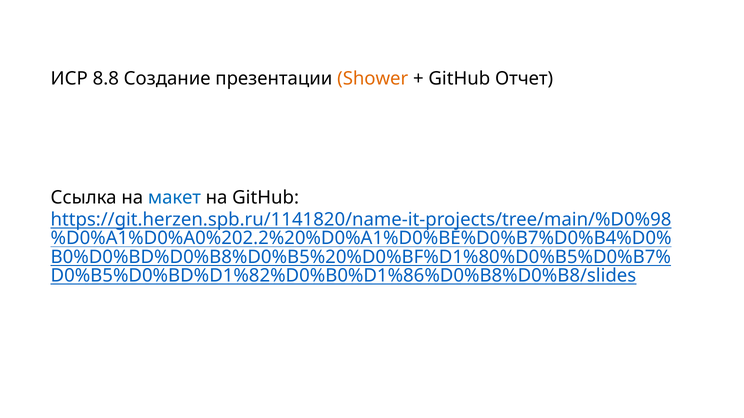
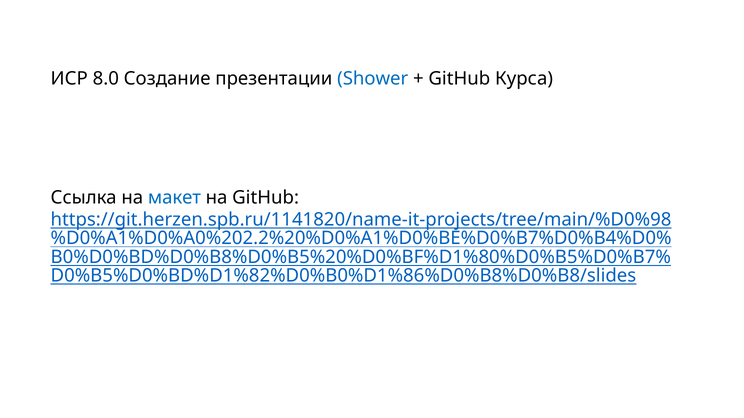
8.8: 8.8 -> 8.0 (106, 79)
Shower colour: orange -> blue (373, 79)
Отчет: Отчет -> Курса (524, 79)
